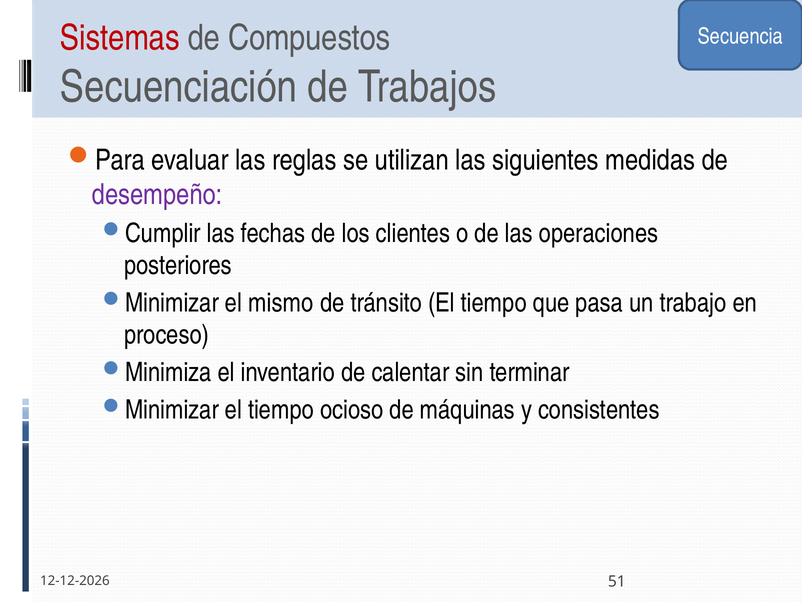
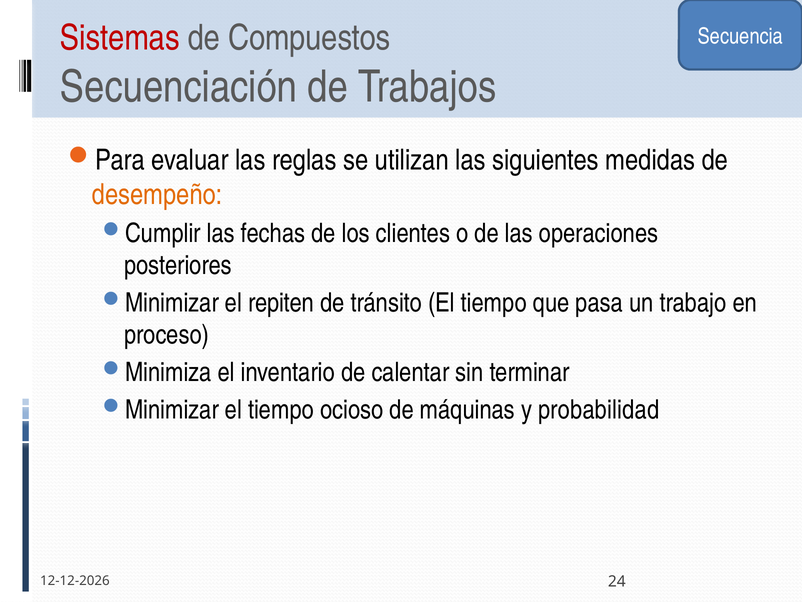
desempeño colour: purple -> orange (157, 195)
mismo: mismo -> repiten (281, 303)
consistentes: consistentes -> probabilidad (599, 410)
51: 51 -> 24 (617, 581)
